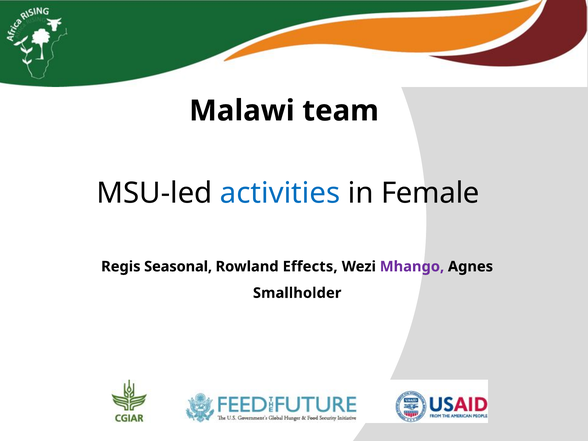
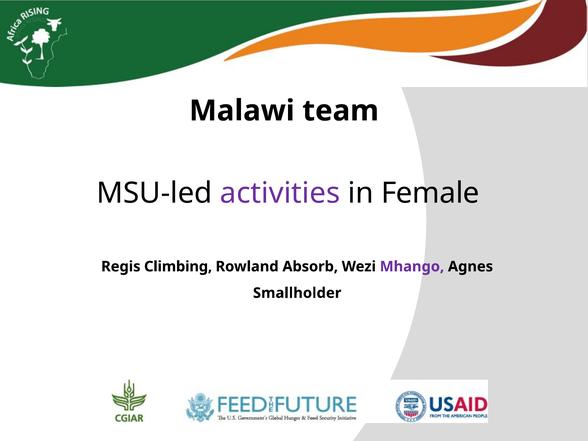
activities colour: blue -> purple (280, 193)
Seasonal: Seasonal -> Climbing (178, 267)
Effects: Effects -> Absorb (310, 267)
